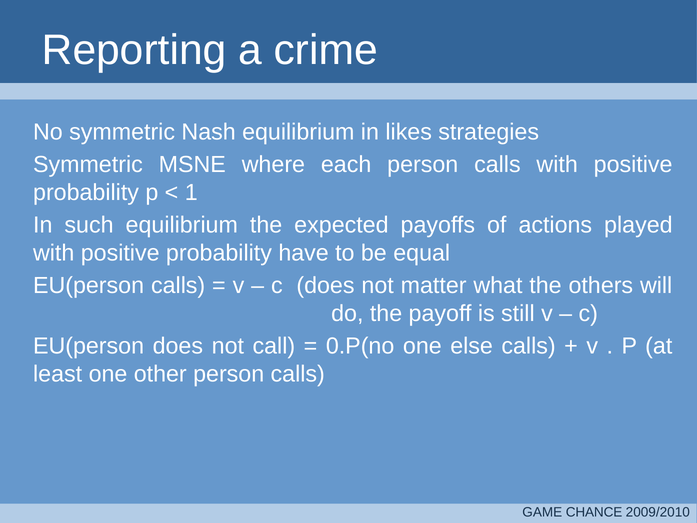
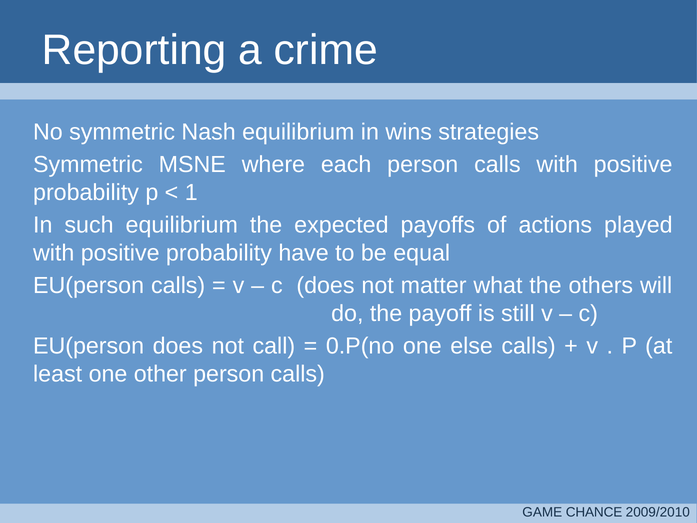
likes: likes -> wins (409, 132)
